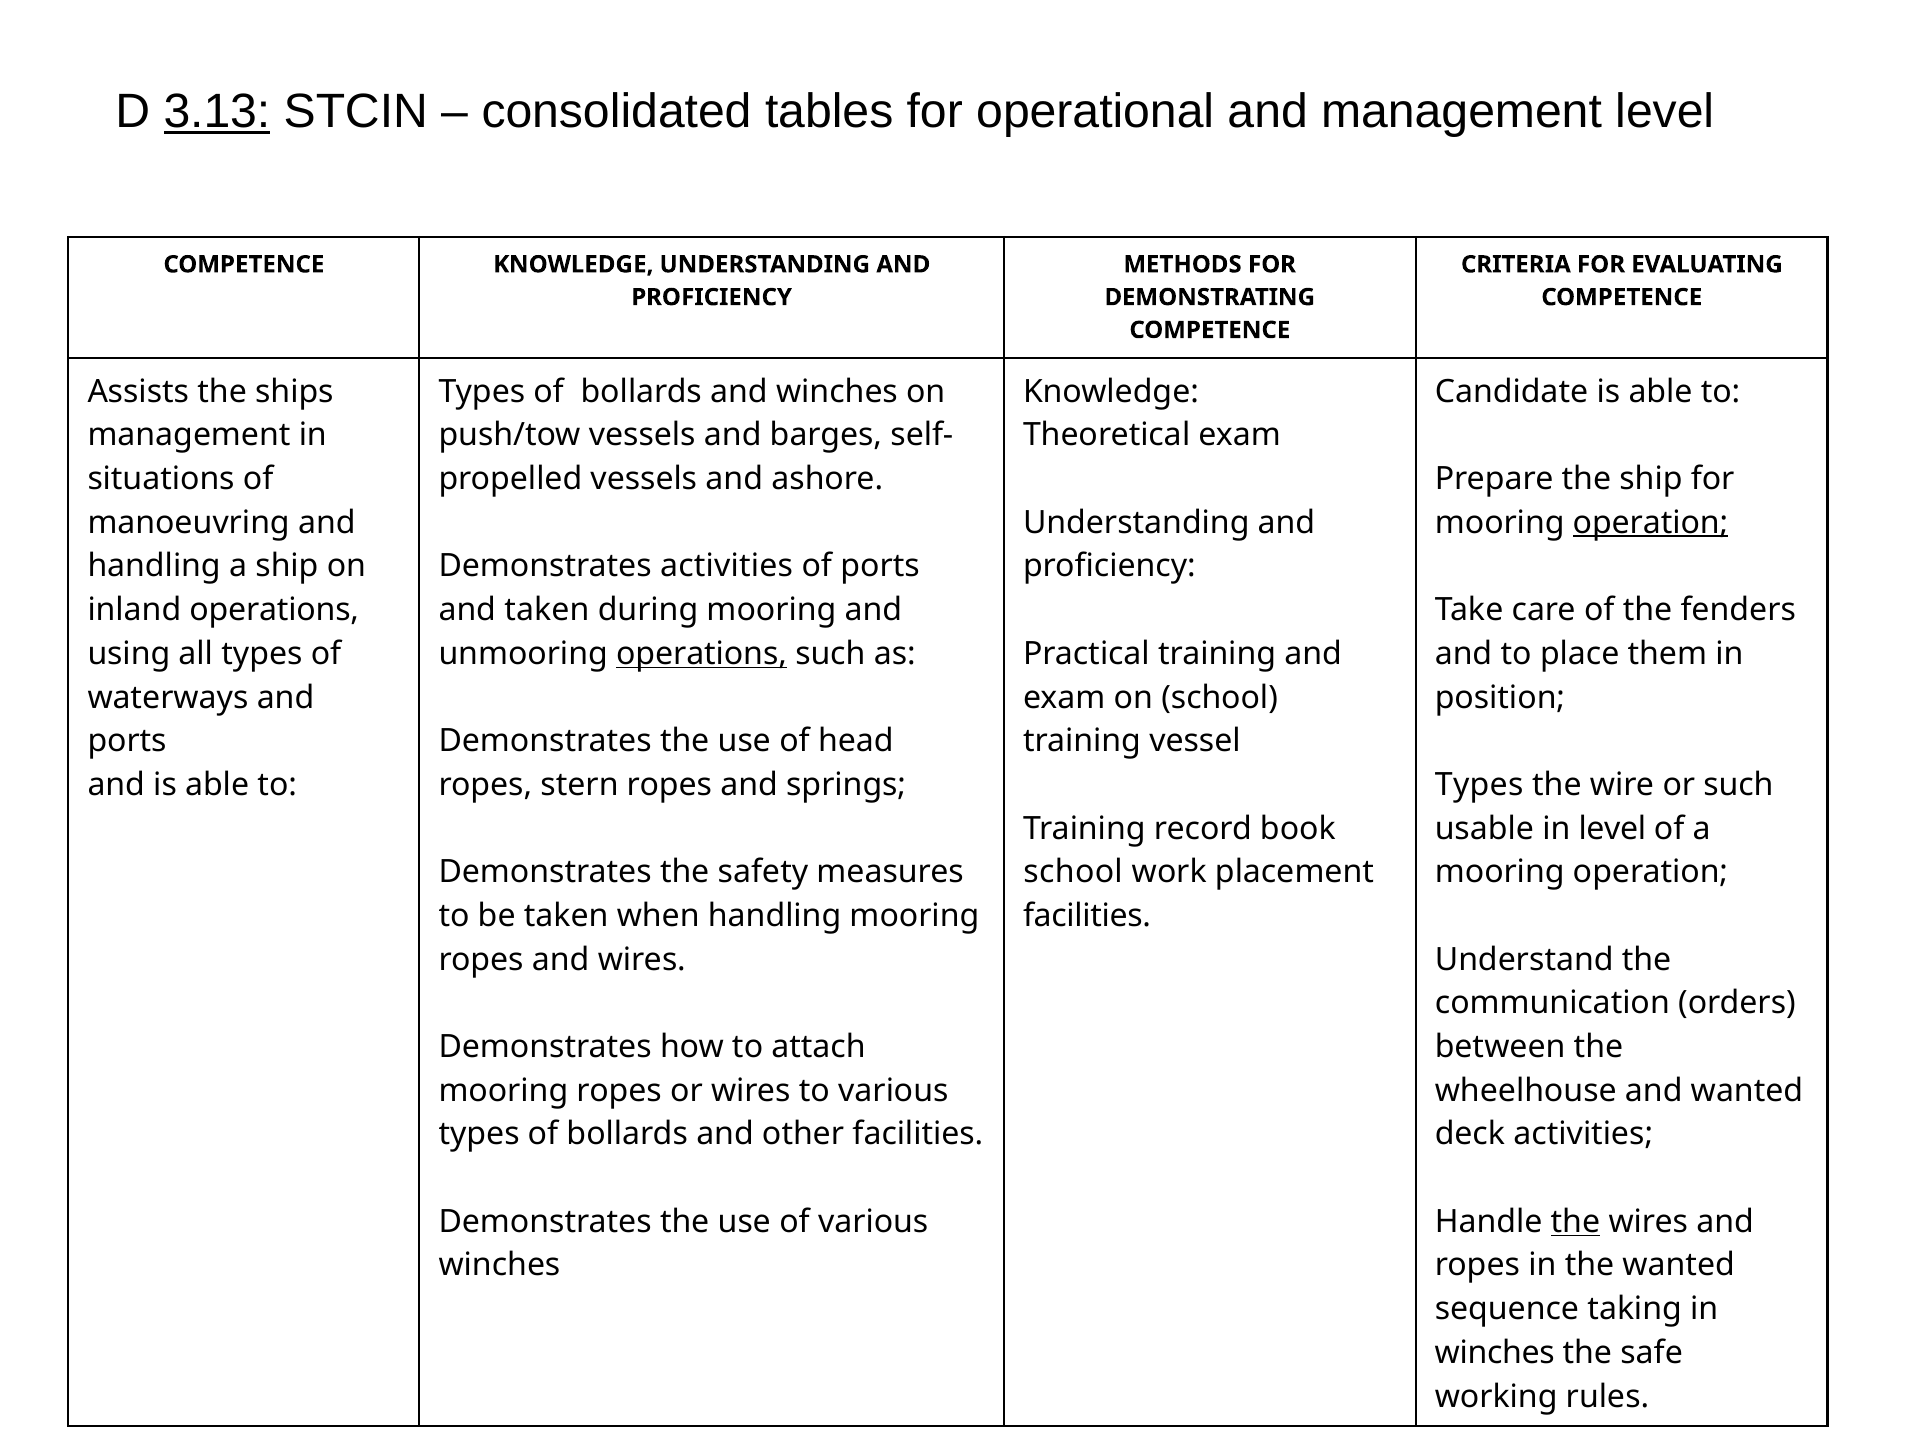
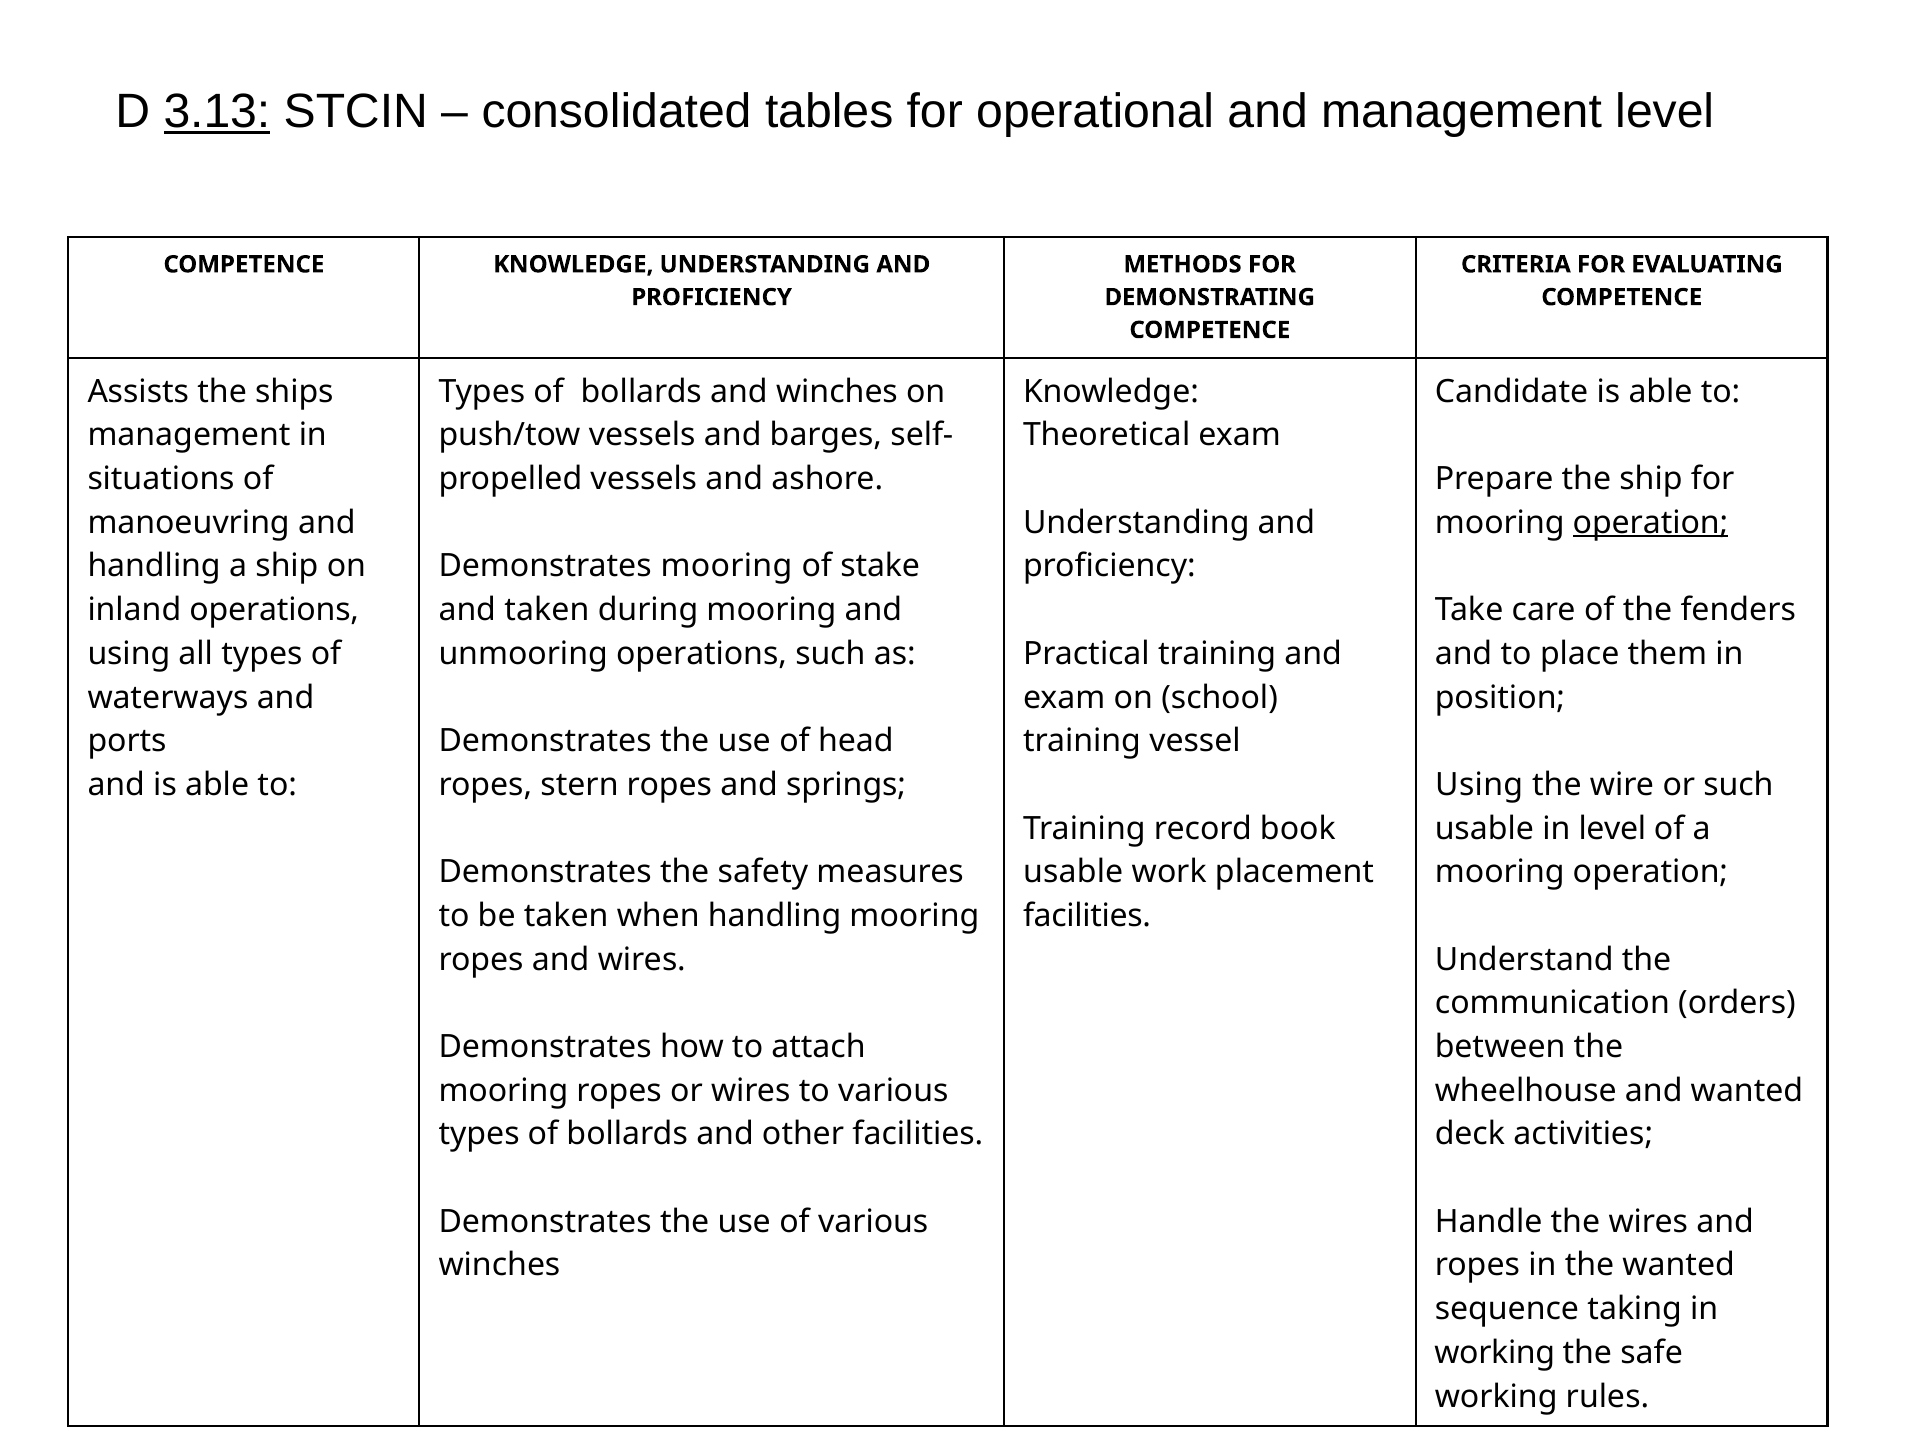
Demonstrates activities: activities -> mooring (726, 566)
of ports: ports -> stake (880, 566)
operations underline: present -> none (701, 654)
Types: Types -> Using (1479, 785)
school: school -> usable (1073, 872)
the underline: present -> none (1575, 1221)
winches: winches -> working (1495, 1352)
